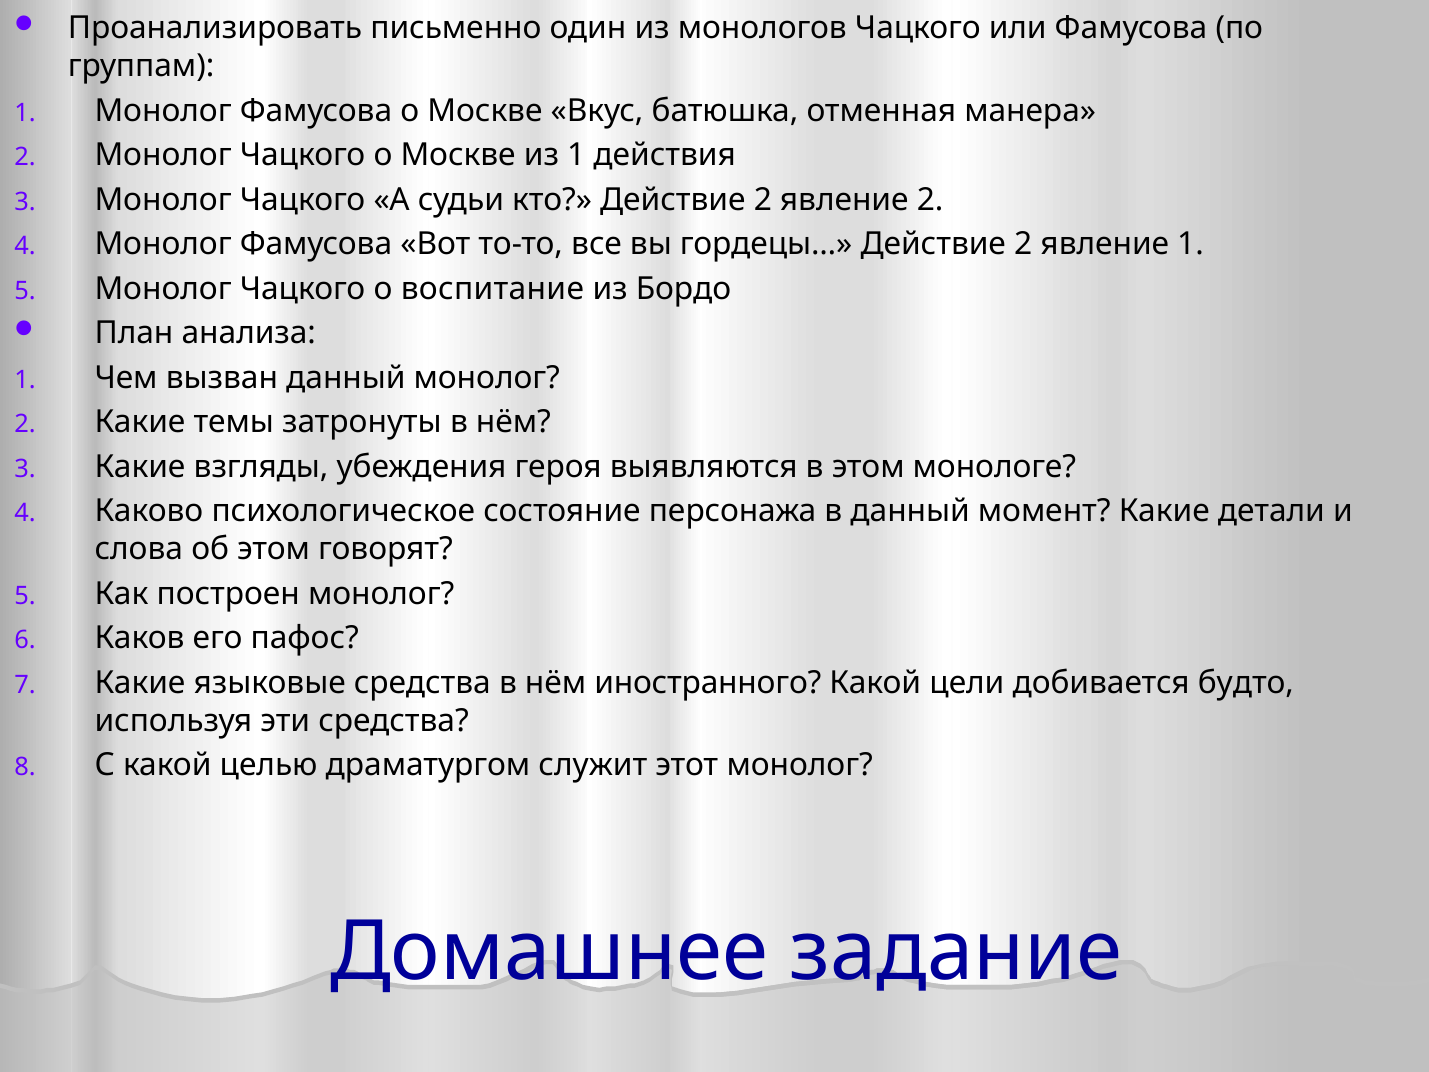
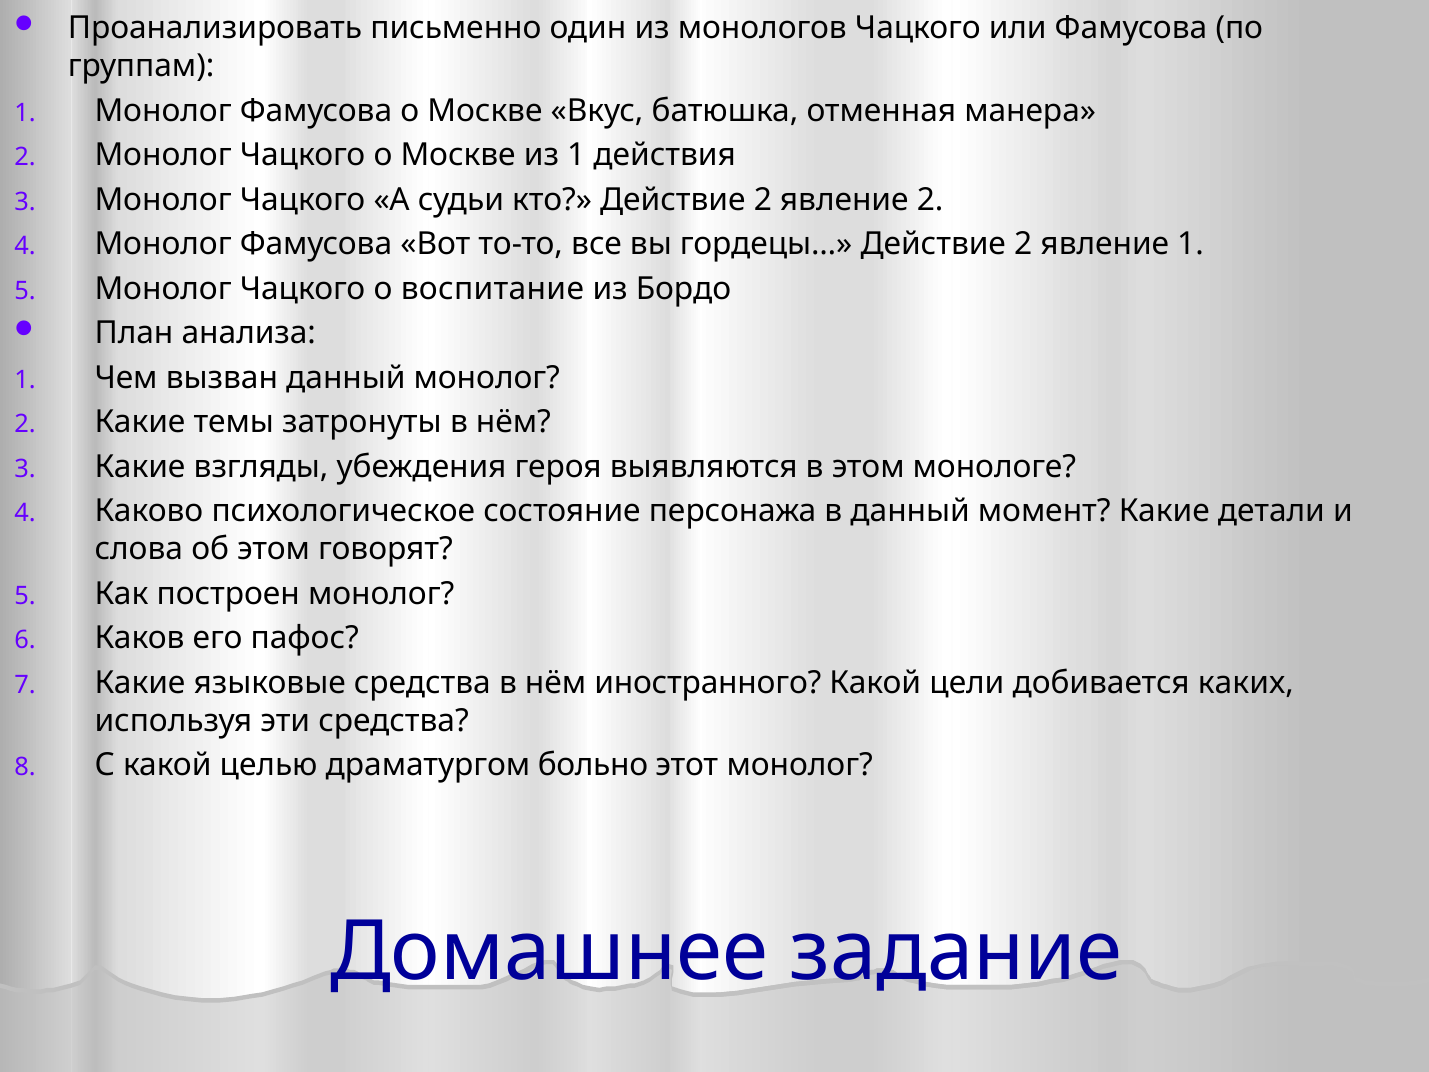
будто: будто -> каких (1246, 682)
служит: служит -> больно (593, 765)
